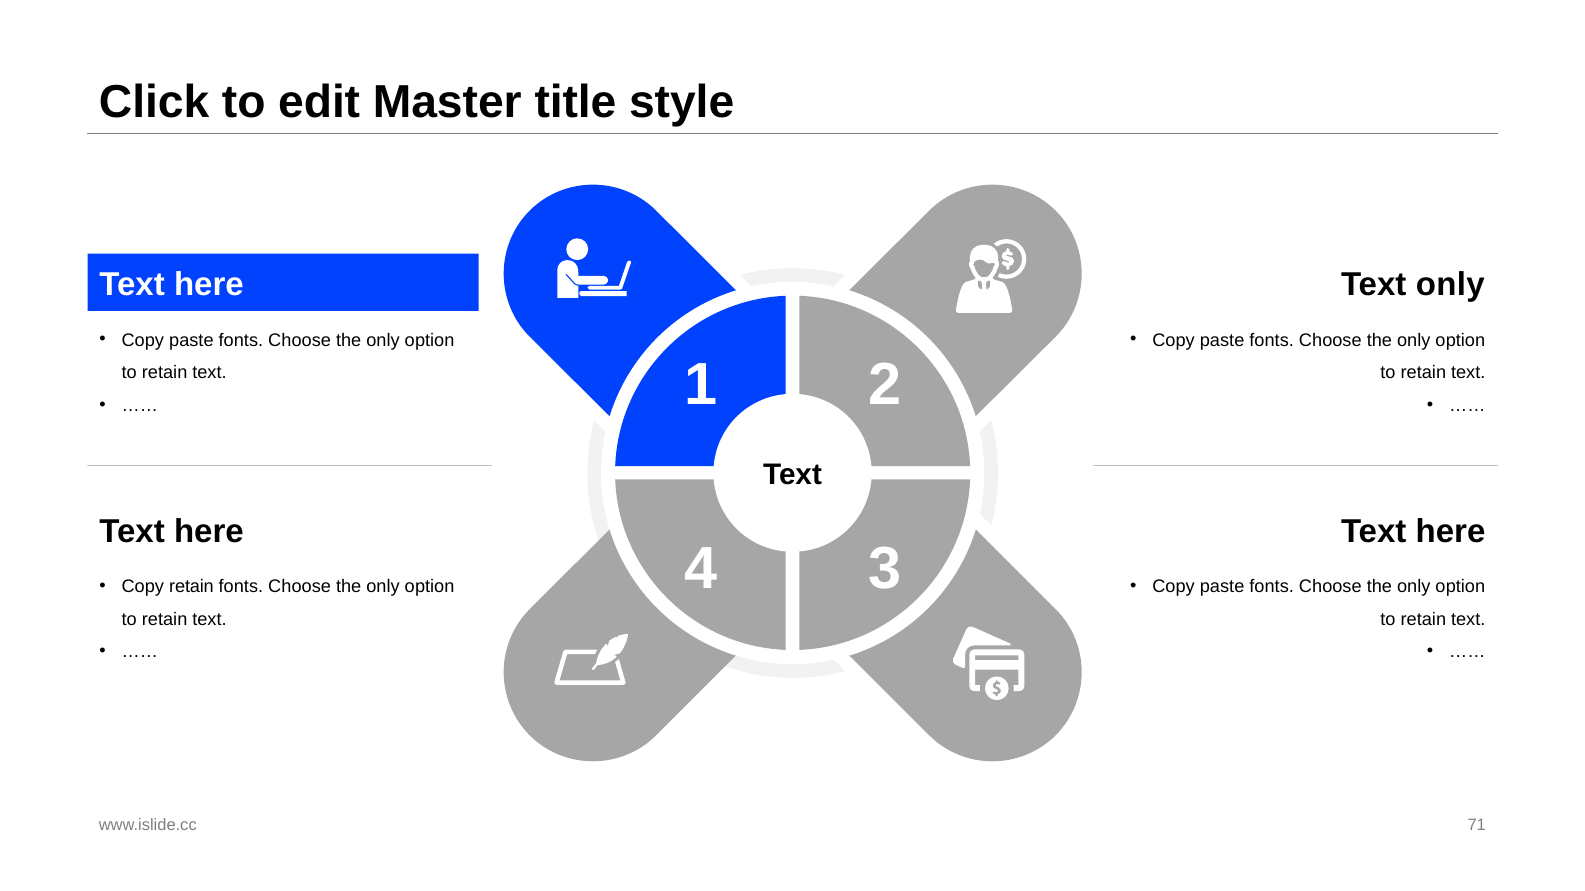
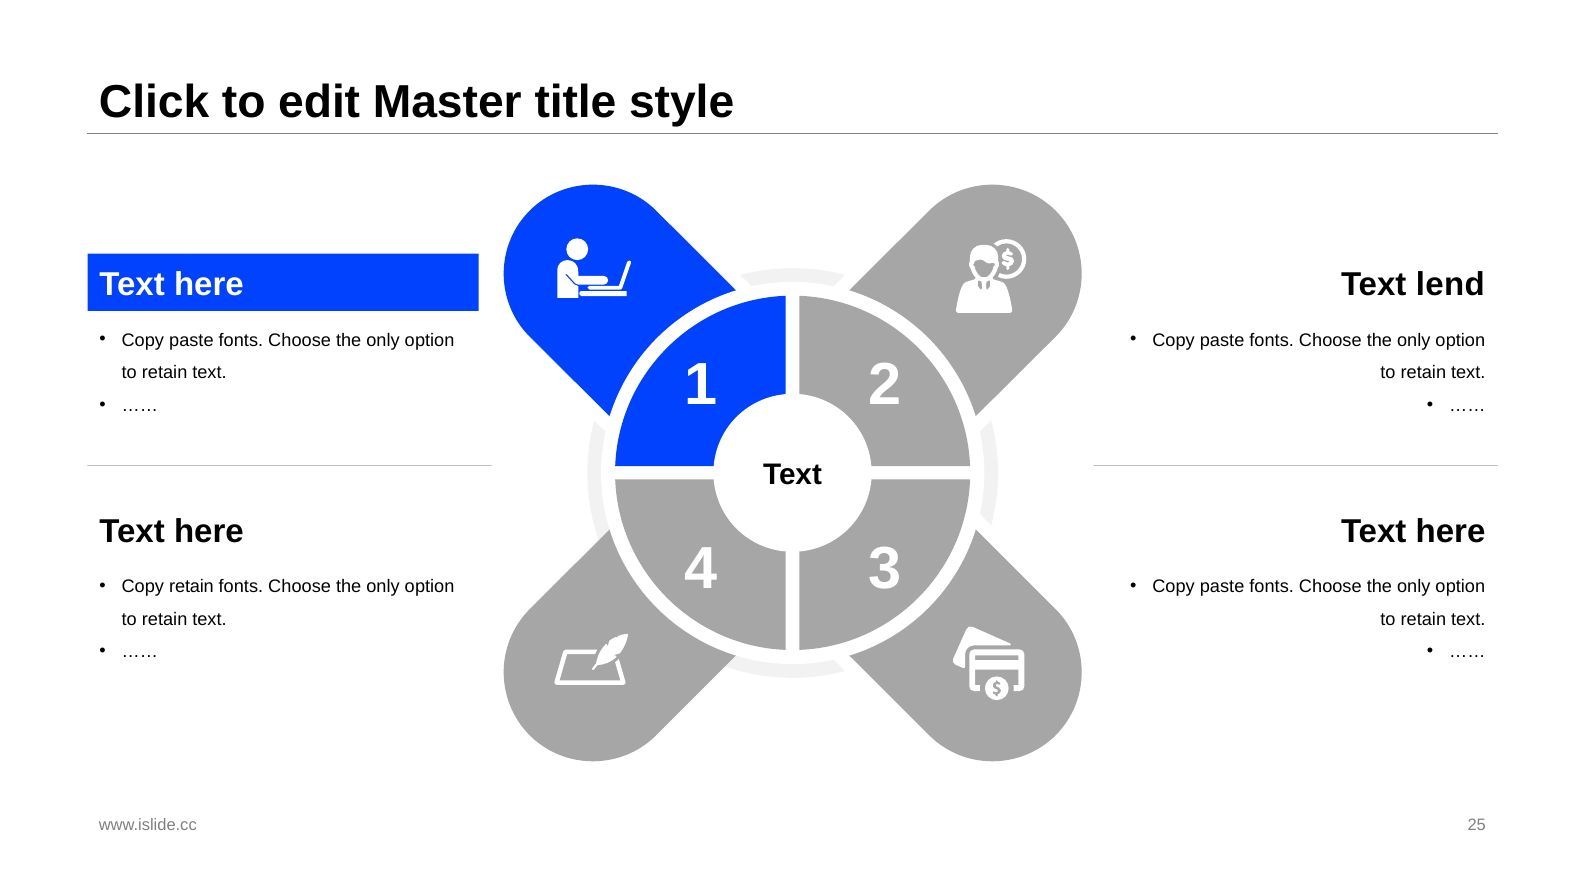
Text only: only -> lend (1450, 285)
71: 71 -> 25 (1477, 826)
